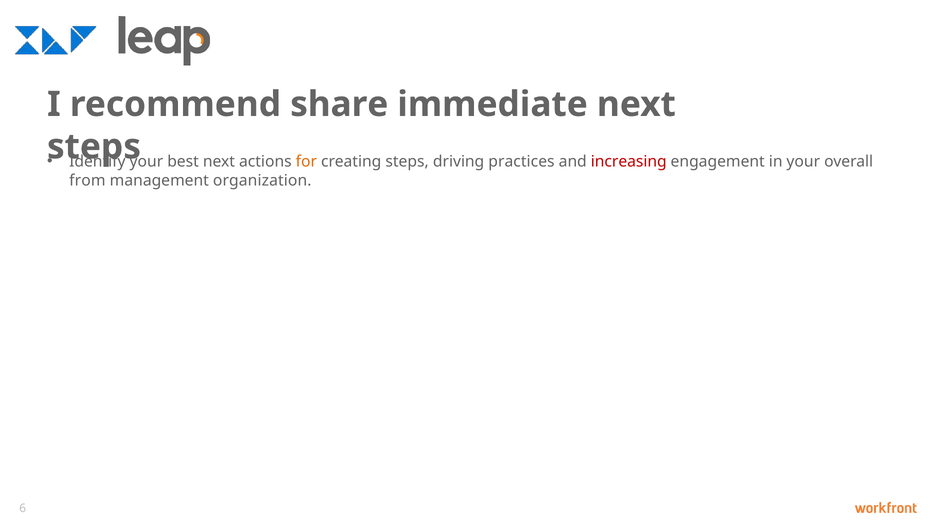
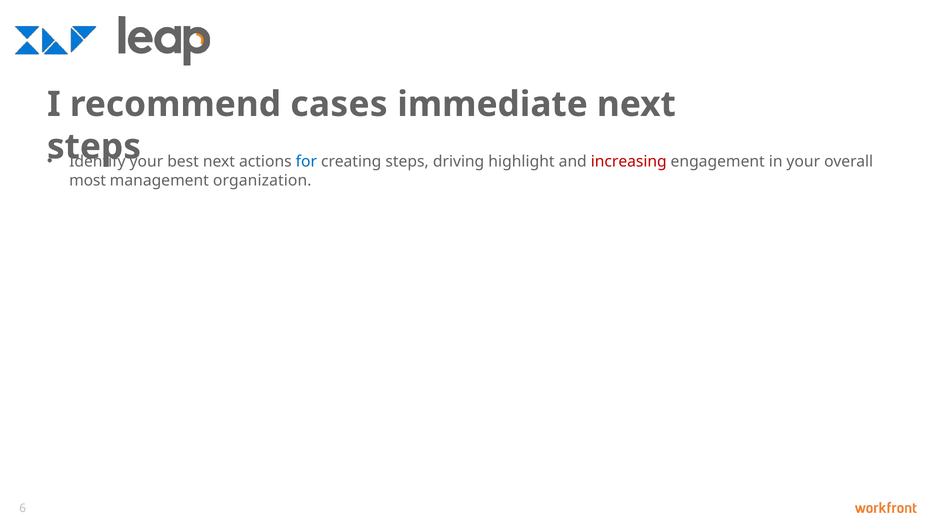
share: share -> cases (339, 104)
for colour: orange -> blue (306, 162)
practices: practices -> highlight (522, 162)
from: from -> most (88, 180)
